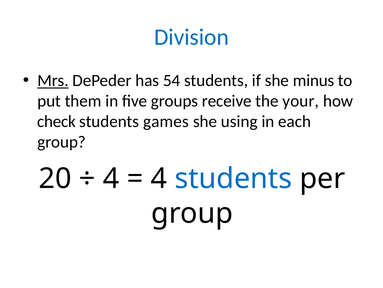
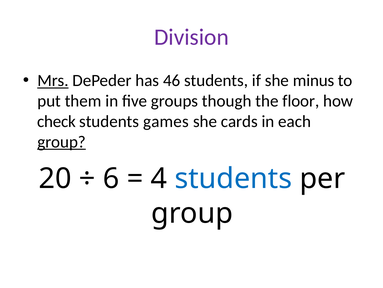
Division colour: blue -> purple (191, 37)
54: 54 -> 46 (172, 80)
receive: receive -> though (227, 101)
your: your -> floor (301, 101)
using: using -> cards (239, 121)
group underline: none -> present (62, 142)
4: 4 -> 6 (111, 178)
